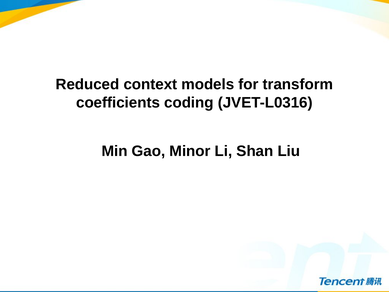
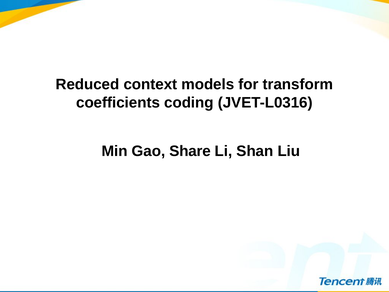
Minor: Minor -> Share (190, 151)
